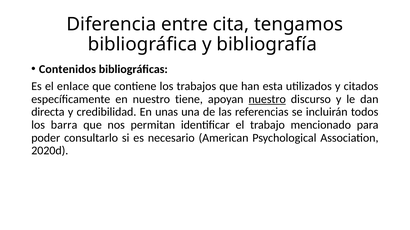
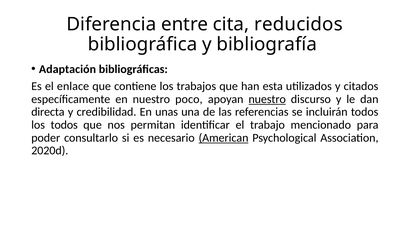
tengamos: tengamos -> reducidos (298, 24)
Contenidos: Contenidos -> Adaptación (67, 69)
tiene: tiene -> poco (189, 99)
los barra: barra -> todos (64, 125)
American underline: none -> present (224, 138)
